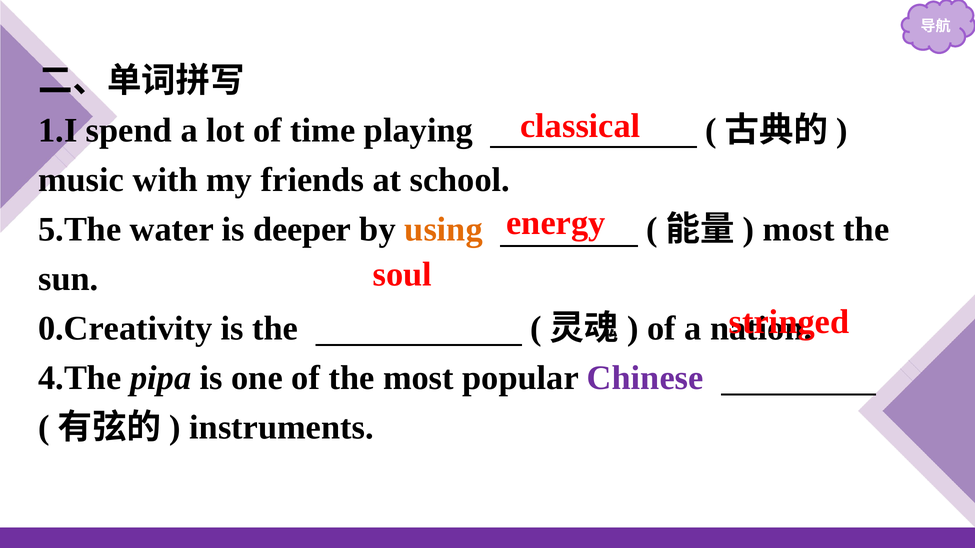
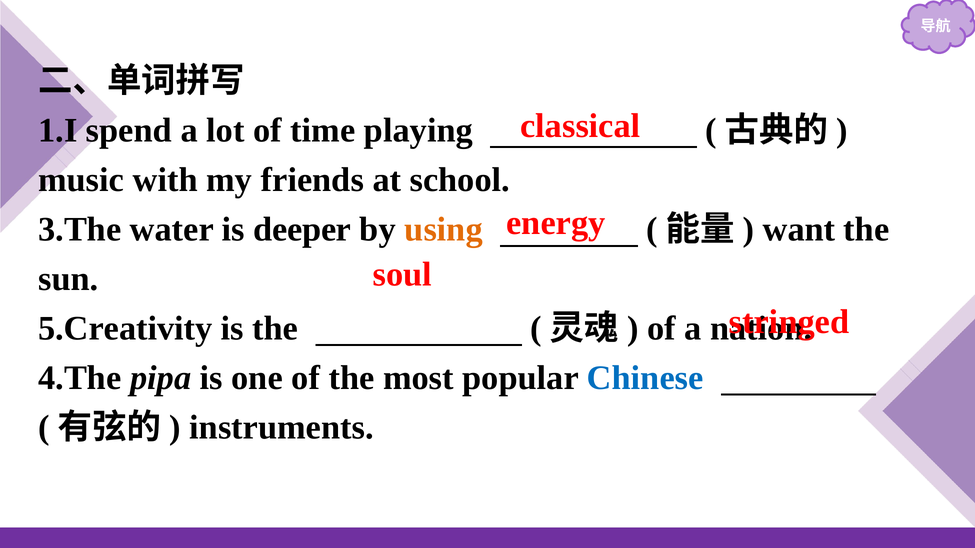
5.The: 5.The -> 3.The (80, 230)
most: most -> want (799, 230)
0.Creativity: 0.Creativity -> 5.Creativity (125, 329)
Chinese colour: purple -> blue (645, 378)
